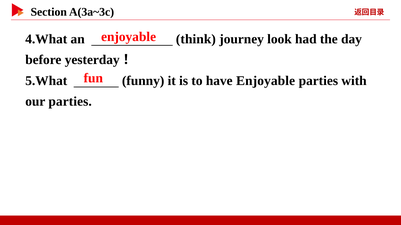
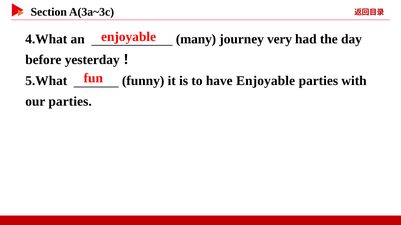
think: think -> many (196, 39)
look: look -> very (280, 39)
